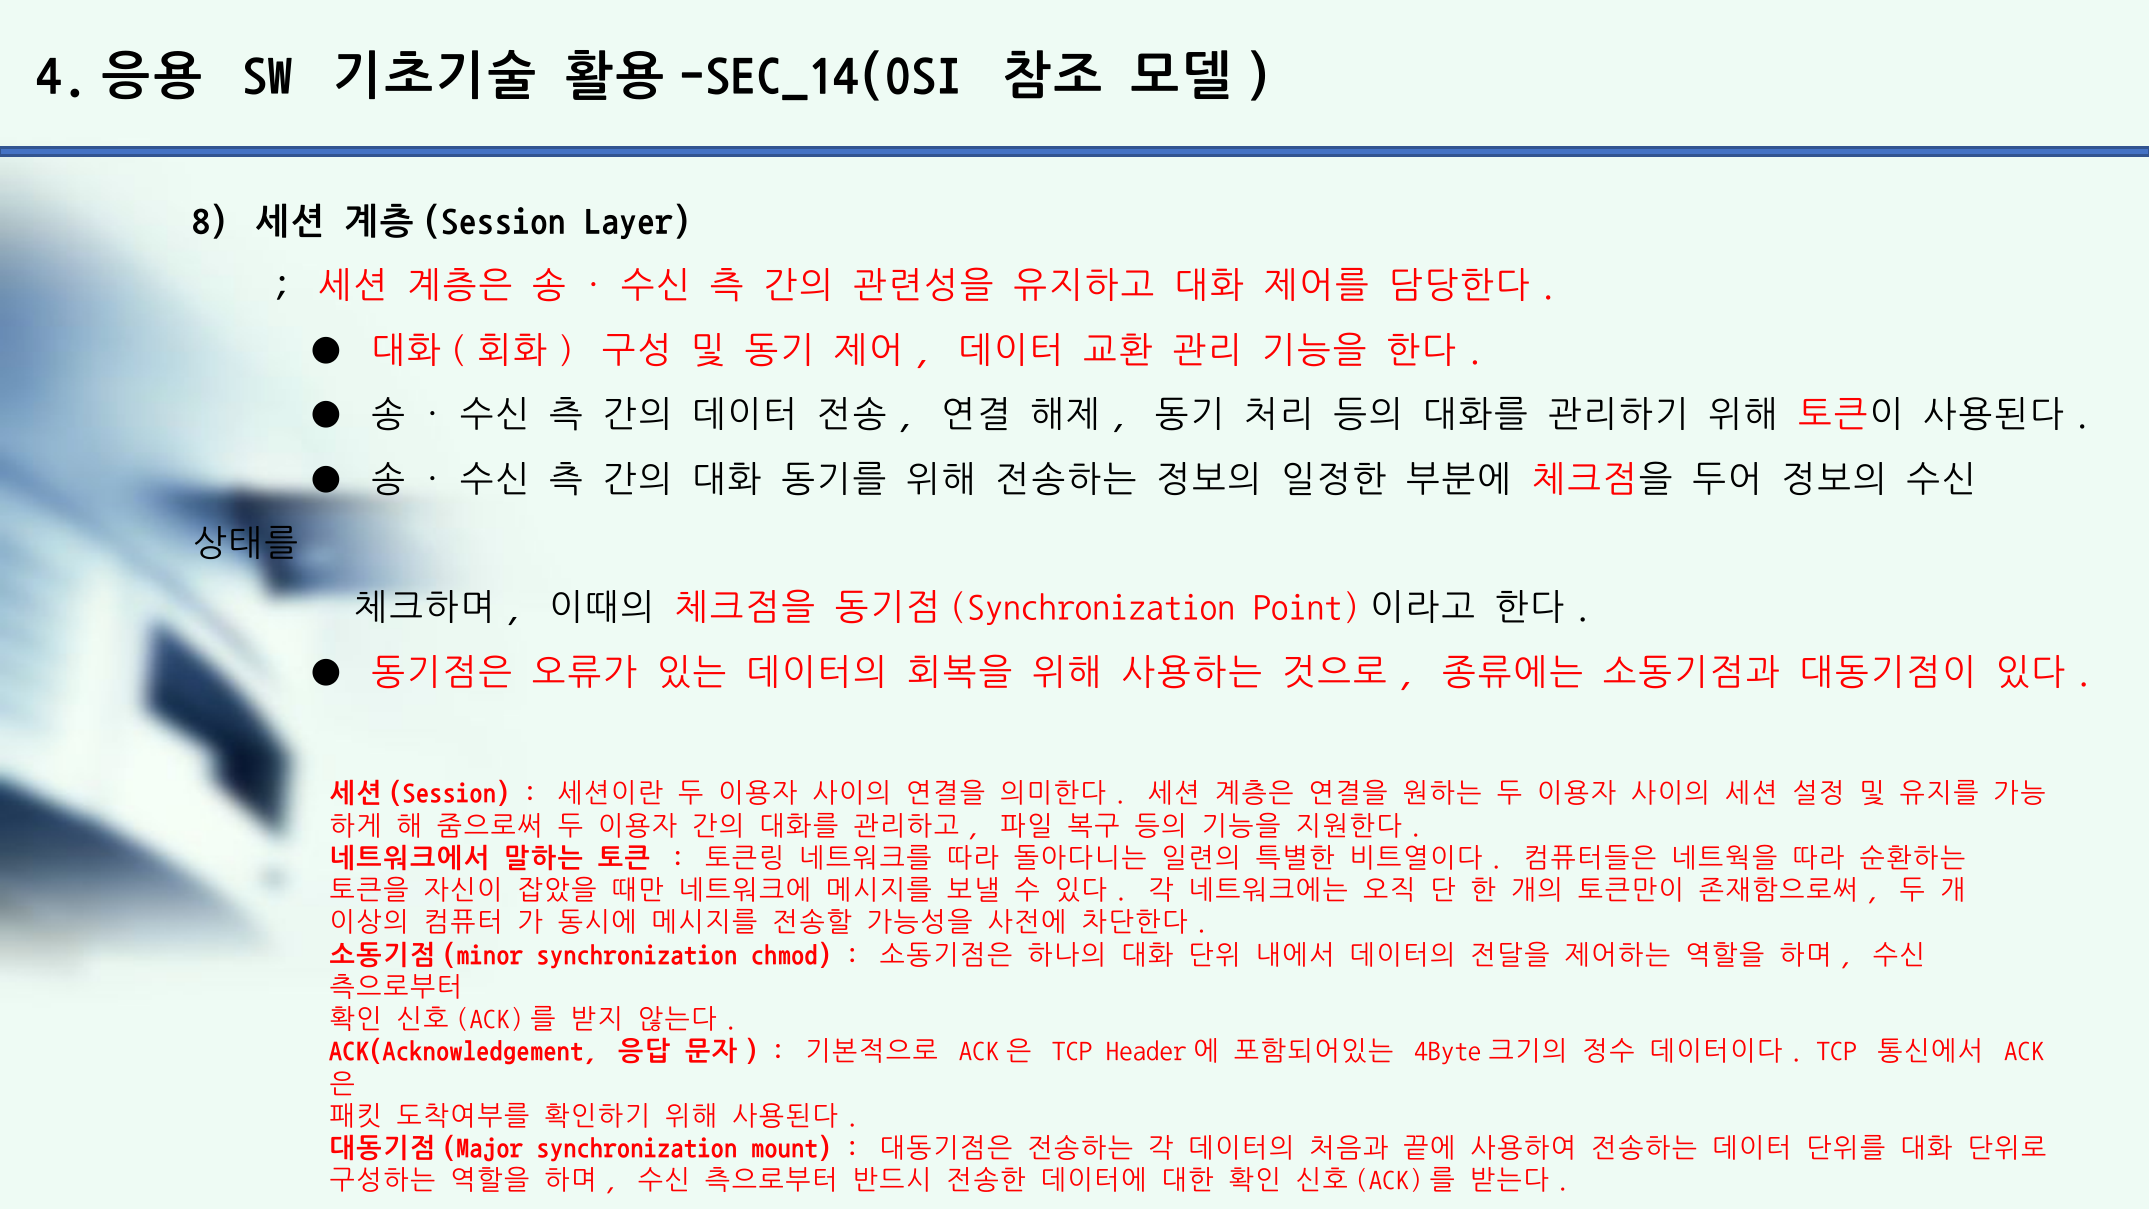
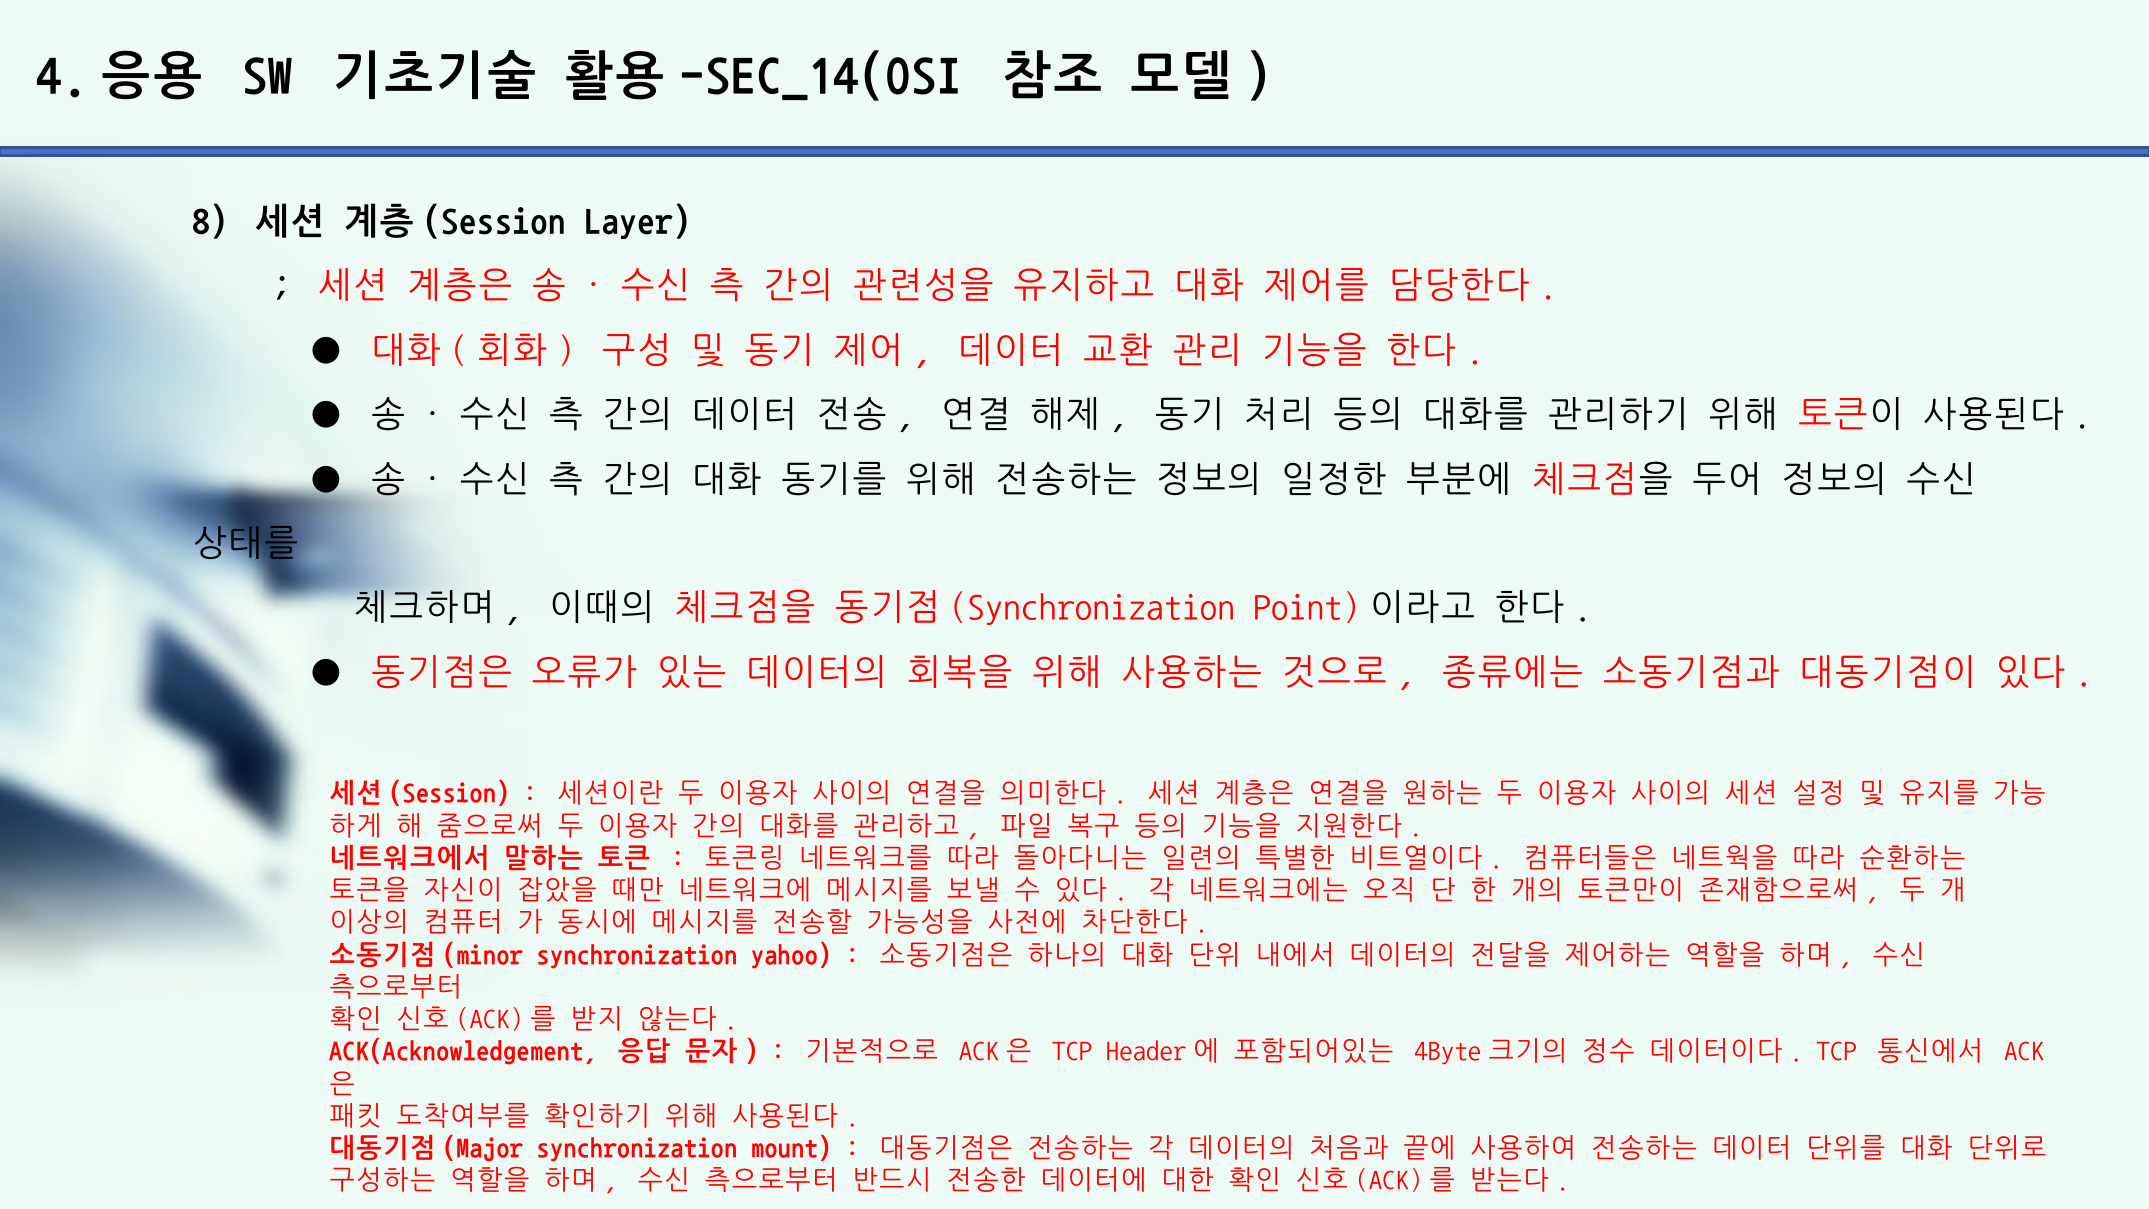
chmod: chmod -> yahoo (791, 954)
